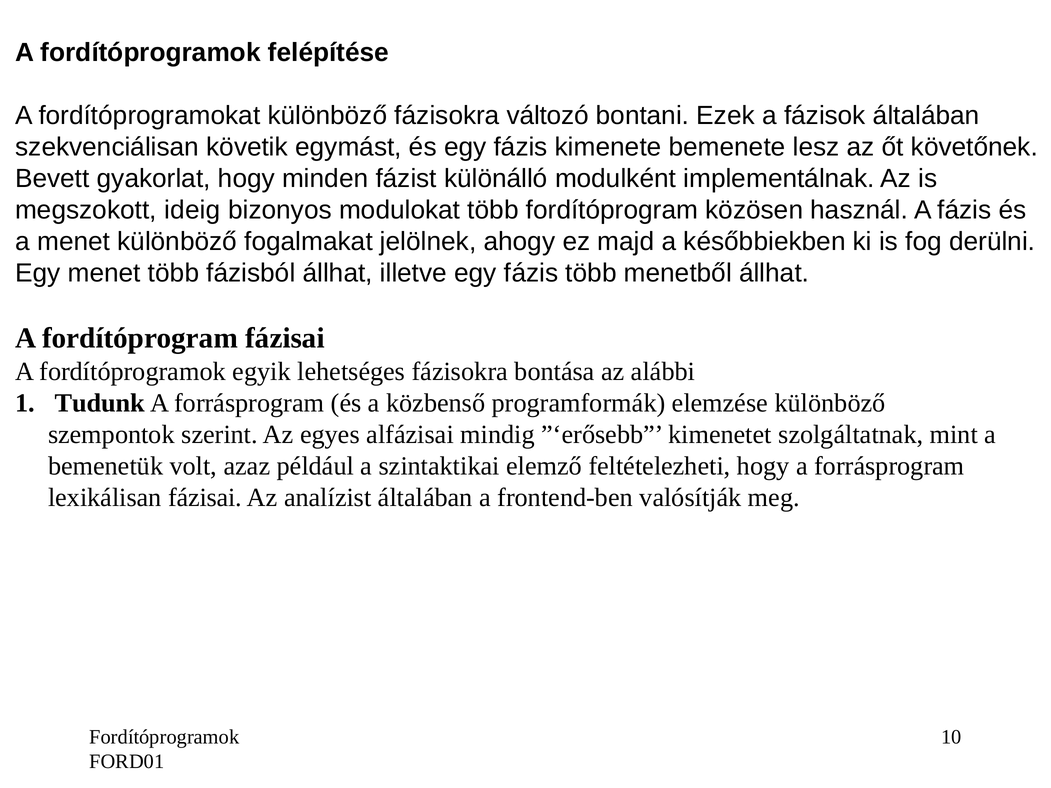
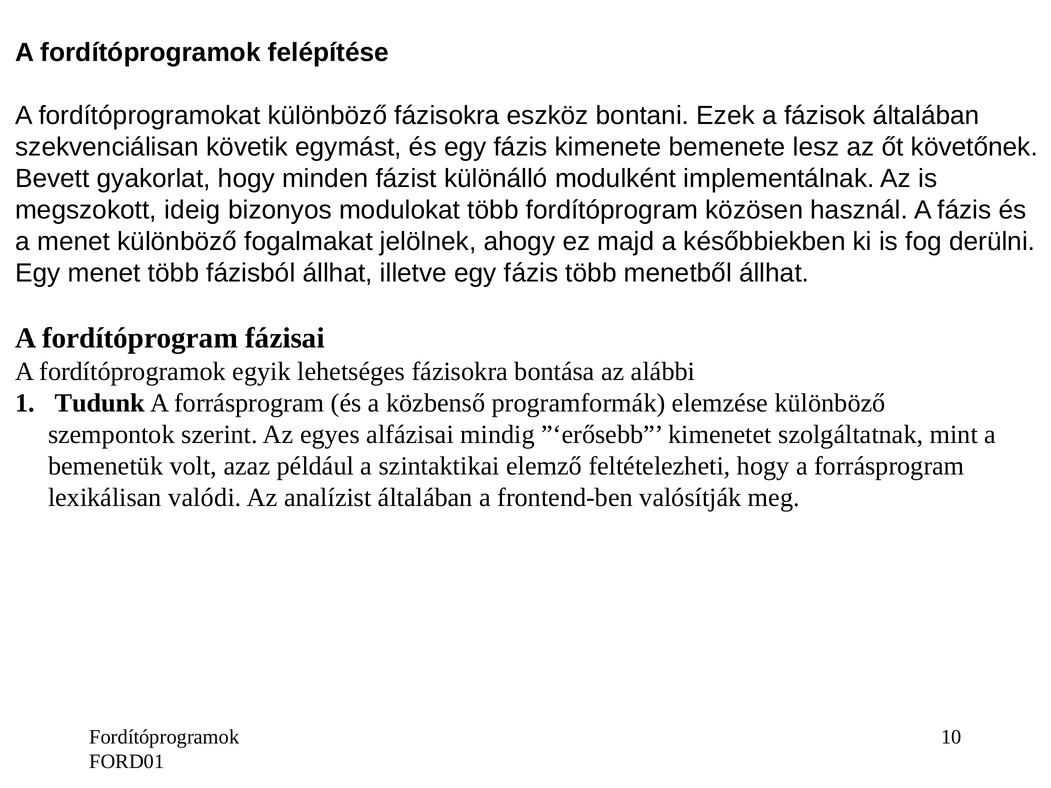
változó: változó -> eszköz (548, 116)
lexikálisan fázisai: fázisai -> valódi (205, 498)
